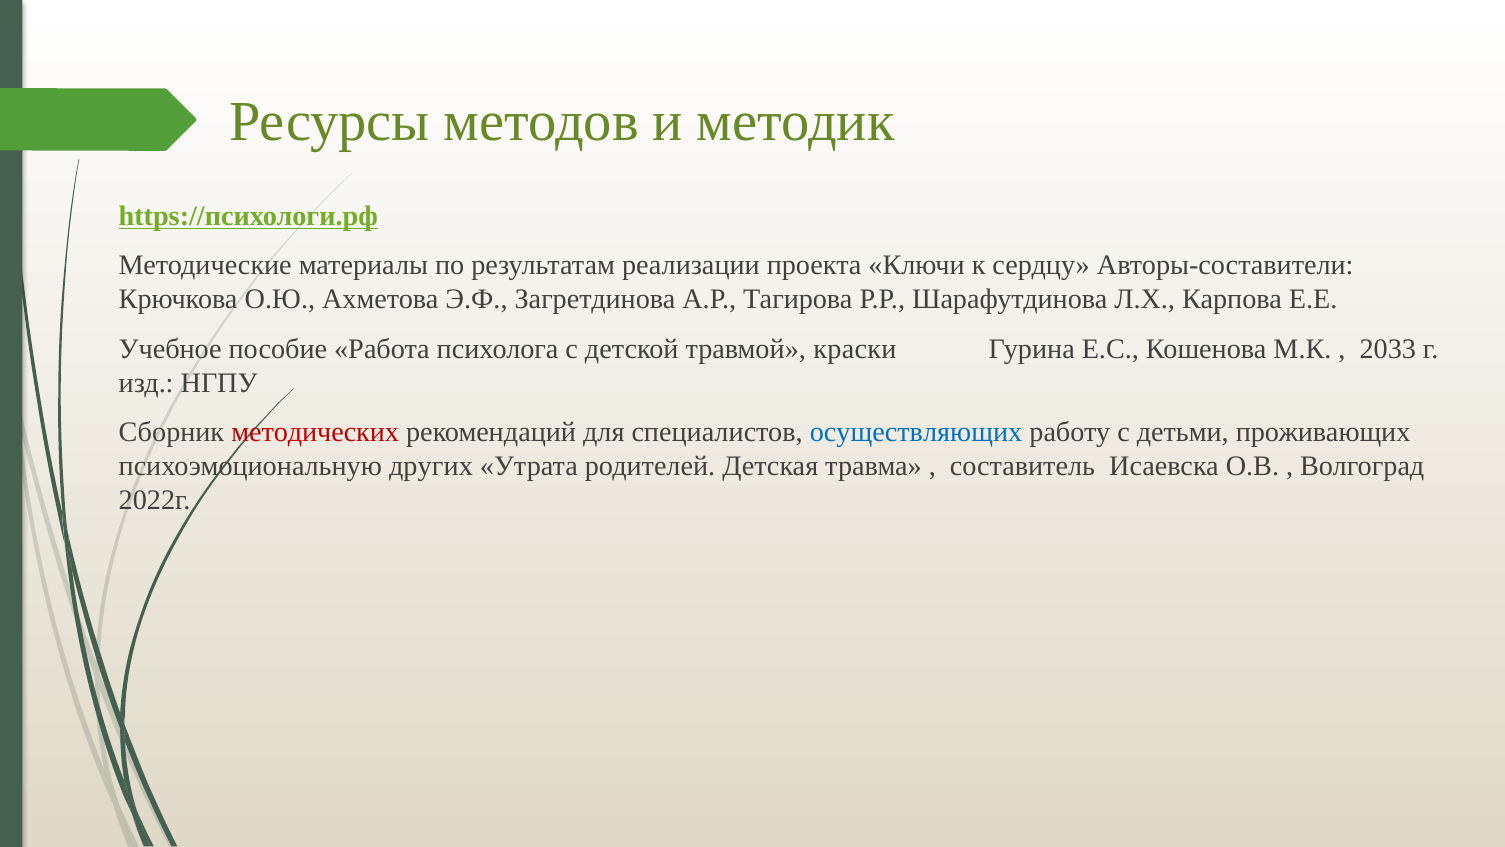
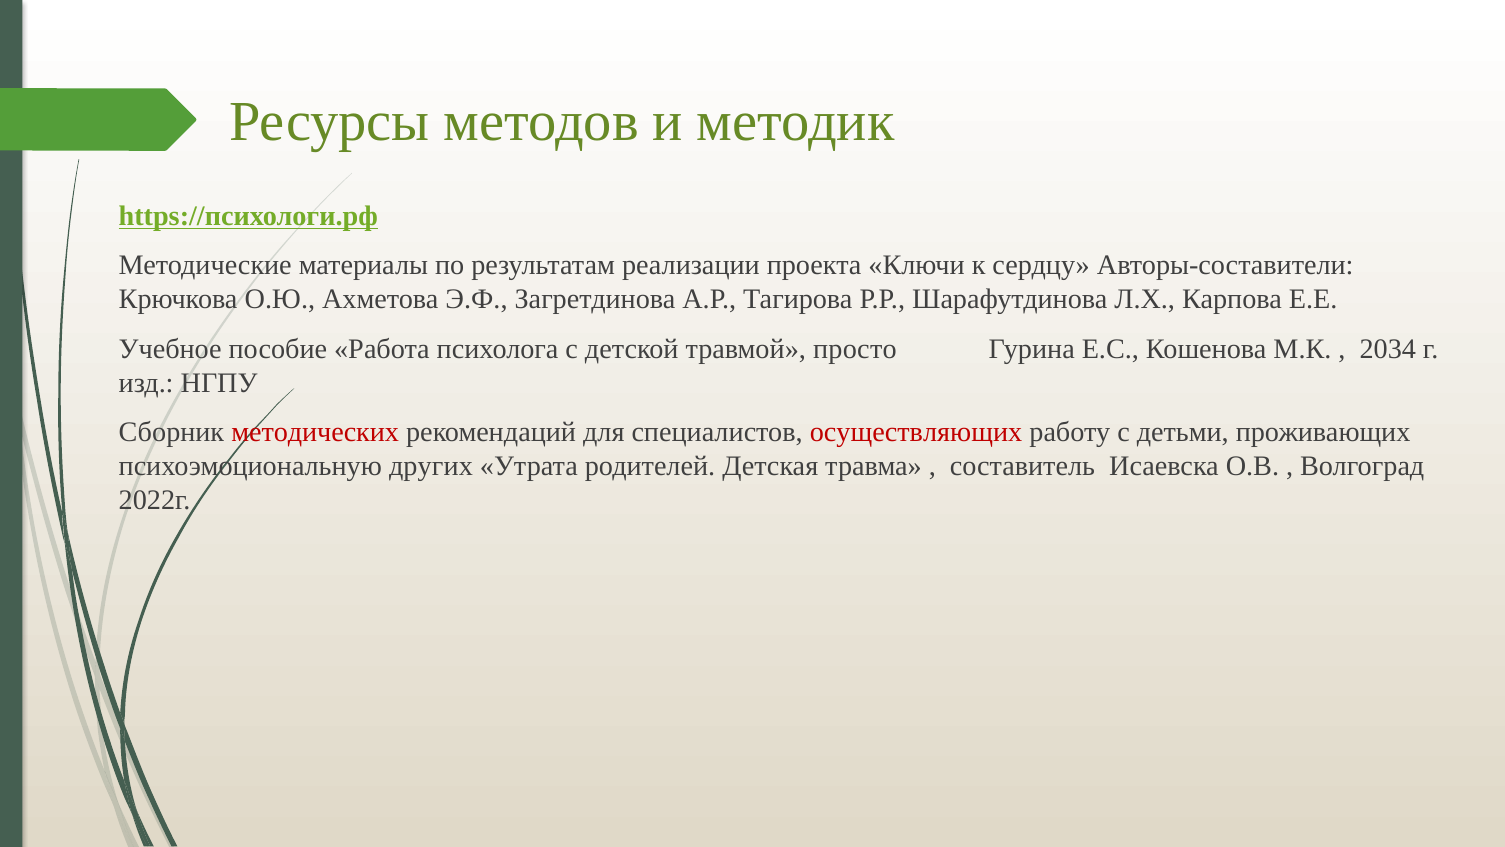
краски: краски -> просто (855, 349)
2033: 2033 -> 2034 (1388, 349)
осуществляющих colour: blue -> red (916, 432)
